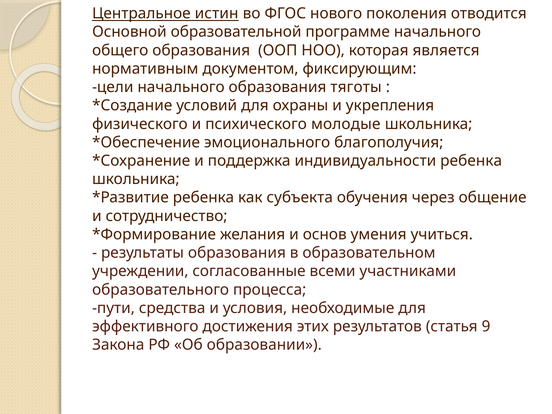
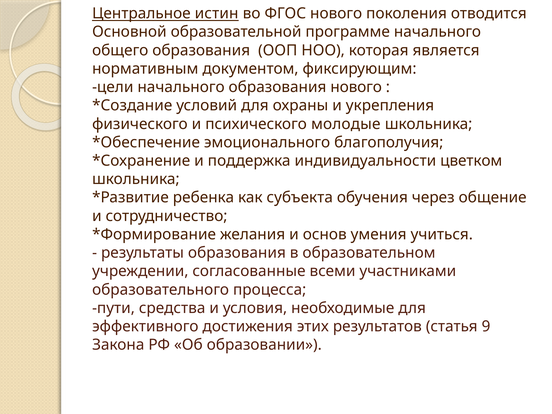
образования тяготы: тяготы -> нового (356, 87)
индивидуальности ребенка: ребенка -> цветком (471, 161)
